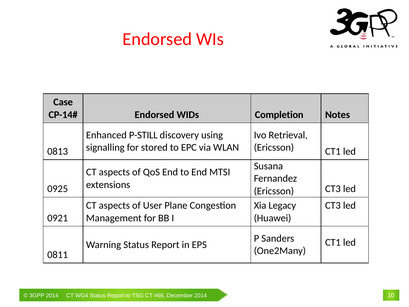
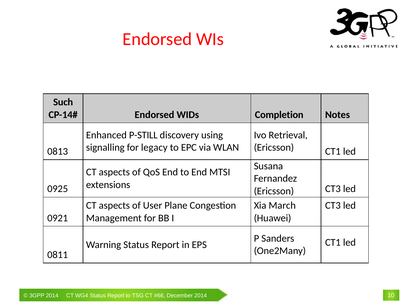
Case: Case -> Such (63, 102)
stored: stored -> legacy (154, 147)
Legacy: Legacy -> March (282, 205)
